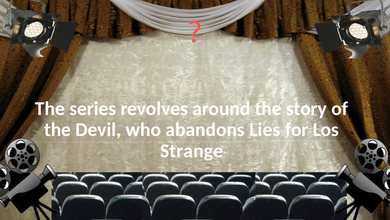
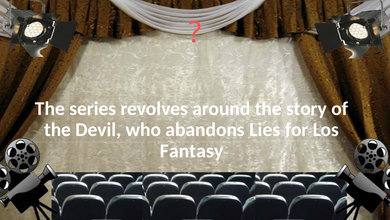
Strange: Strange -> Fantasy (192, 150)
